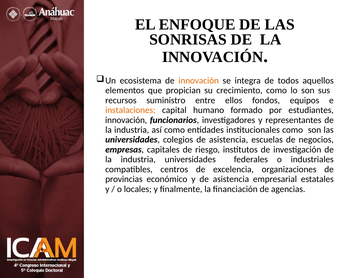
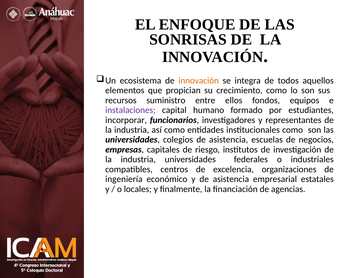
instalaciones colour: orange -> purple (130, 110)
innovación: innovación -> incorporar (126, 120)
provincias: provincias -> ingeniería (124, 179)
